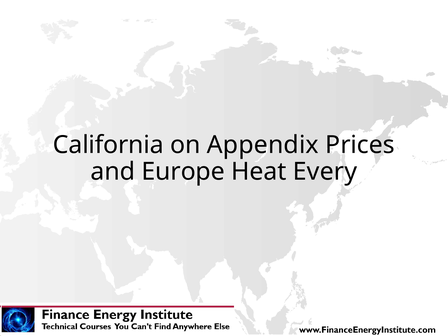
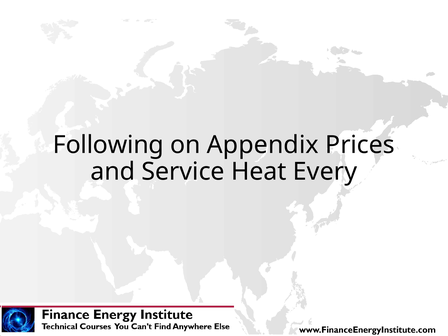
California: California -> Following (108, 145)
Europe: Europe -> Service (183, 172)
